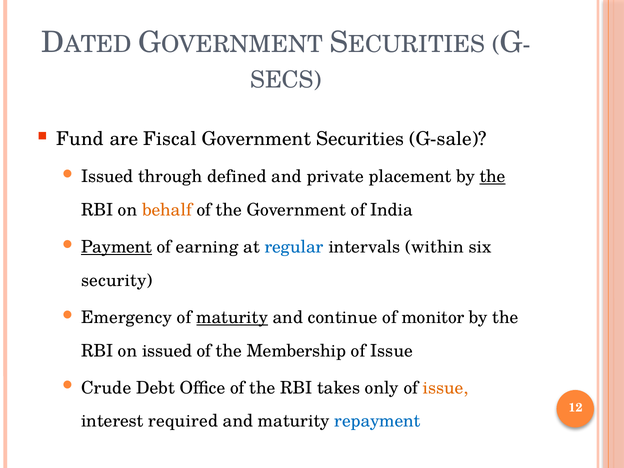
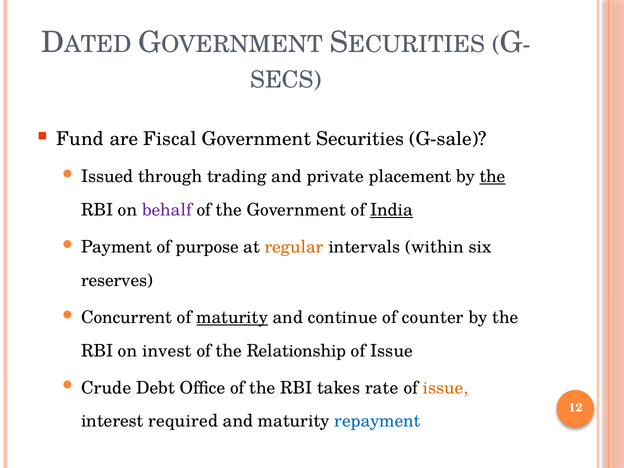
defined: defined -> trading (237, 177)
behalf colour: orange -> purple (167, 210)
India underline: none -> present (392, 210)
Payment underline: present -> none (117, 247)
earning: earning -> purpose (207, 247)
regular colour: blue -> orange (294, 247)
security: security -> reserves (117, 280)
Emergency: Emergency -> Concurrent (127, 318)
monitor: monitor -> counter (433, 318)
on issued: issued -> invest (167, 351)
Membership: Membership -> Relationship (296, 351)
only: only -> rate (382, 388)
